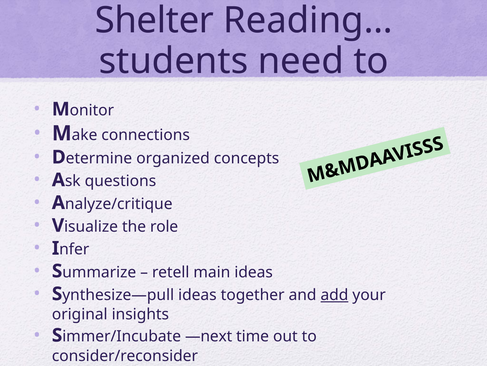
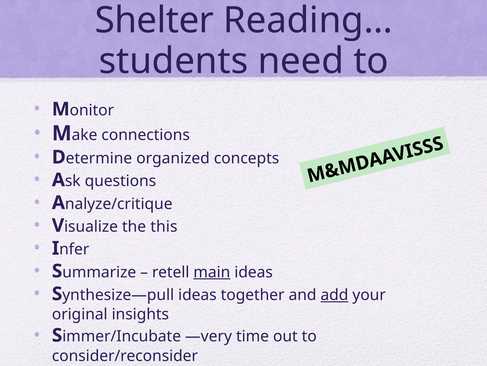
role: role -> this (164, 226)
main underline: none -> present (212, 272)
—next: —next -> —very (209, 336)
